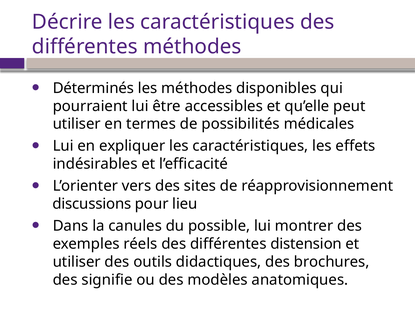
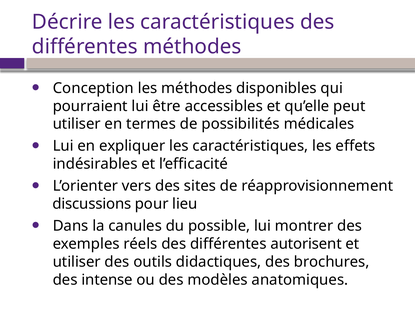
Déterminés: Déterminés -> Conception (93, 88)
distension: distension -> autorisent (306, 244)
signifie: signifie -> intense (107, 280)
